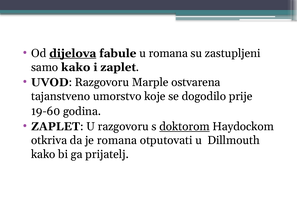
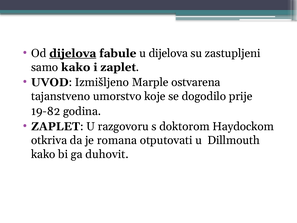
u romana: romana -> dijelova (168, 53)
Razgovoru: Razgovoru -> Izmišljeno (102, 82)
19-60: 19-60 -> 19-82 (46, 111)
doktorom underline: present -> none (184, 126)
prijatelj: prijatelj -> duhovit (107, 154)
